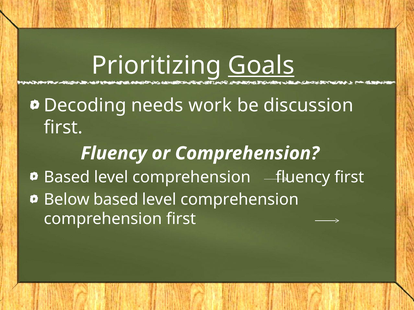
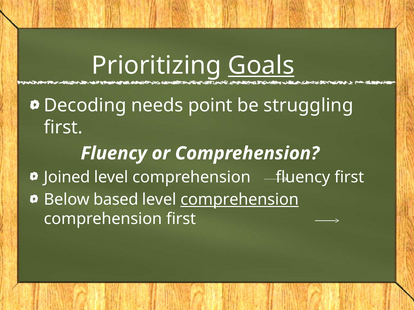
work: work -> point (210, 106)
discussion: discussion -> struggling (308, 106)
Based: Based -> Joined (67, 177)
comprehension underline: none -> present (240, 200)
